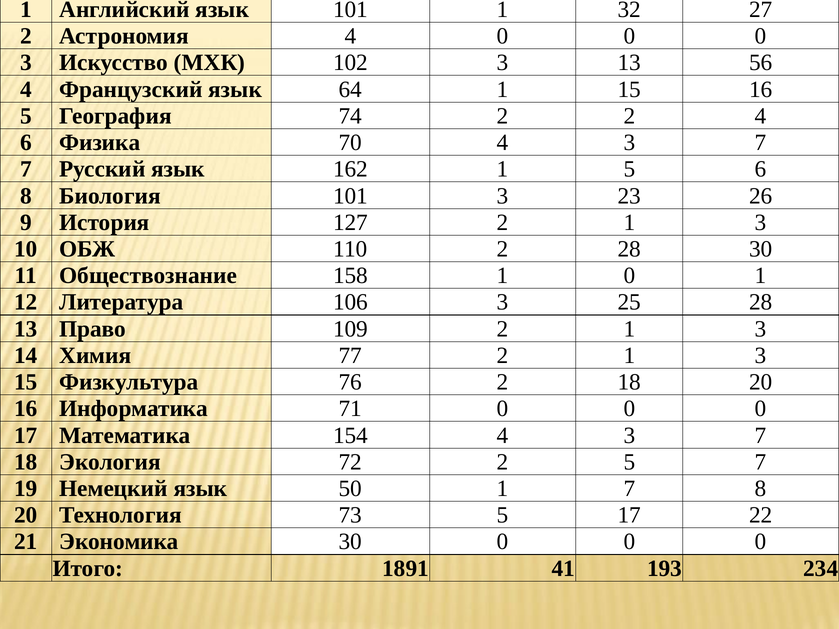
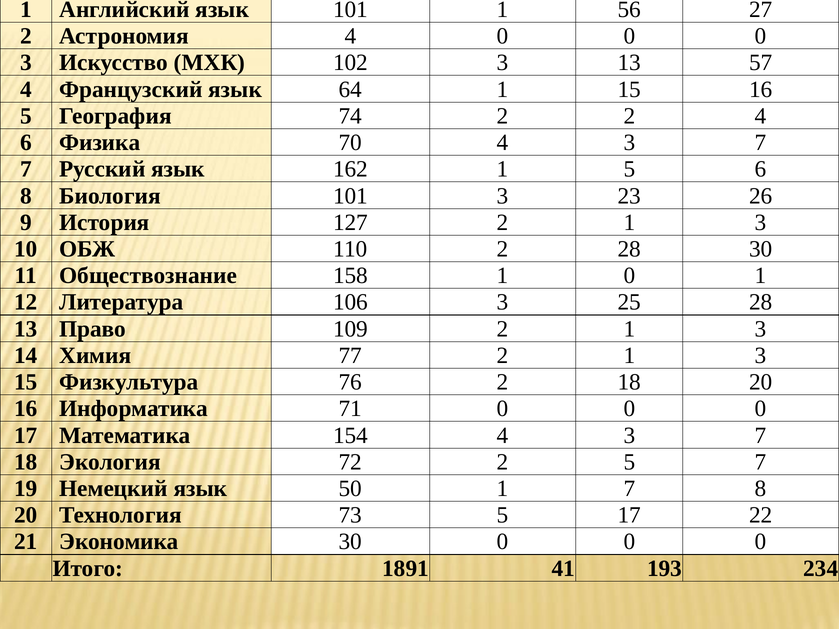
32: 32 -> 56 (629, 10)
56: 56 -> 57 (761, 63)
